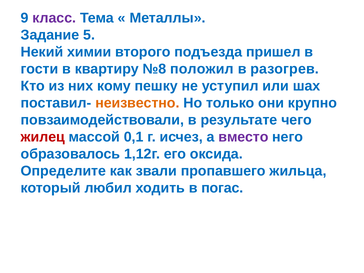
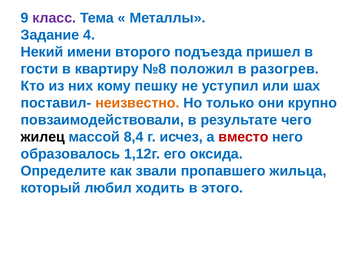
5: 5 -> 4 (89, 35)
химии: химии -> имени (89, 52)
жилец colour: red -> black (43, 137)
0,1: 0,1 -> 8,4 (134, 137)
вместо colour: purple -> red (243, 137)
погас: погас -> этого (222, 188)
